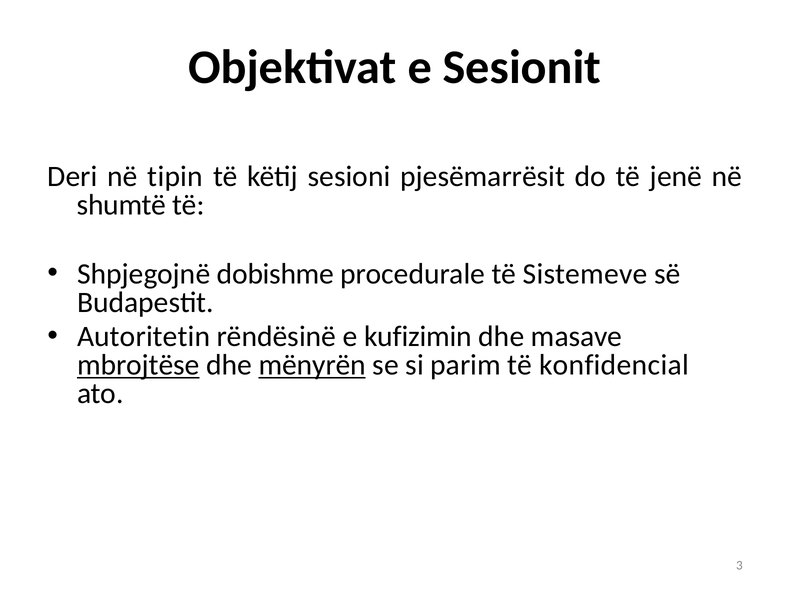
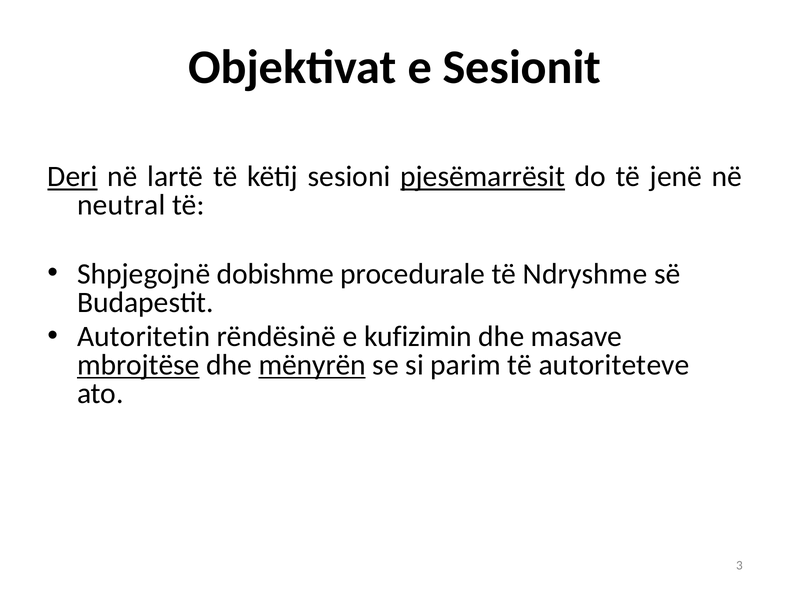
Deri underline: none -> present (72, 177)
tipin: tipin -> lartë (175, 177)
pjesëmarrësit underline: none -> present (483, 177)
shumtë: shumtë -> neutral (121, 205)
Sistemeve: Sistemeve -> Ndryshme (585, 274)
konfidencial: konfidencial -> autoriteteve (614, 365)
